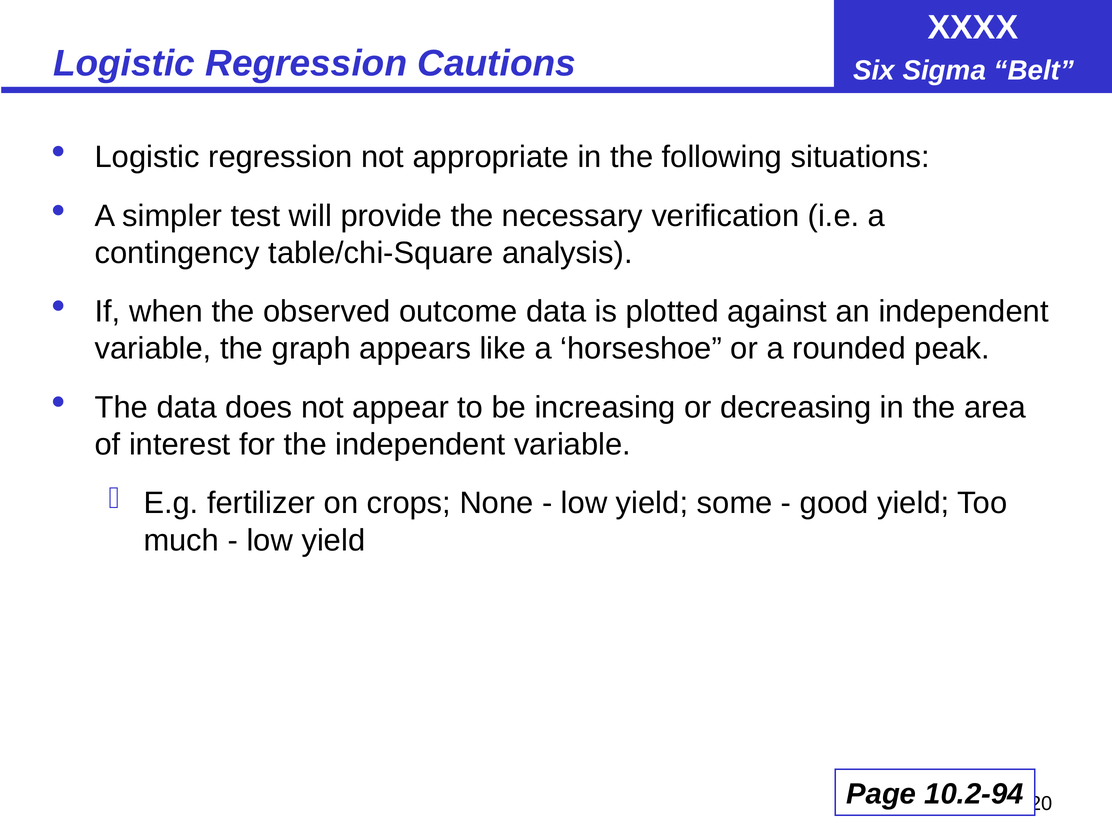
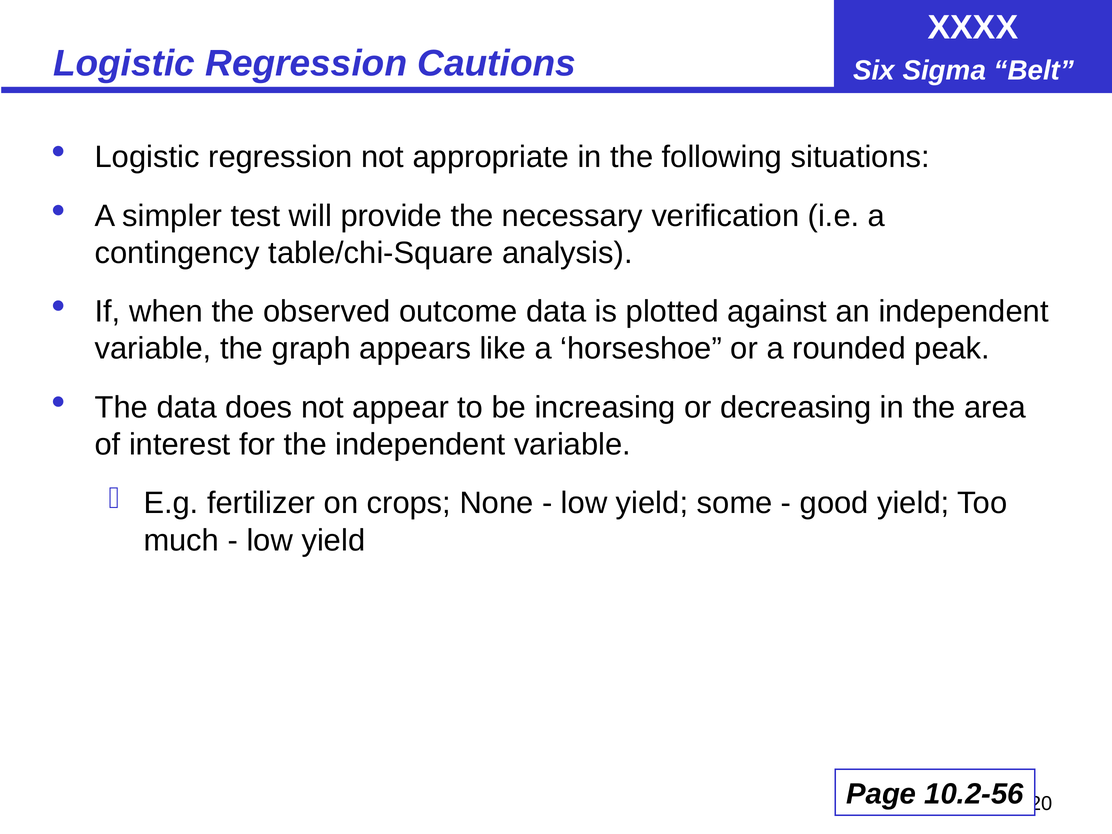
10.2-94: 10.2-94 -> 10.2-56 (974, 794)
